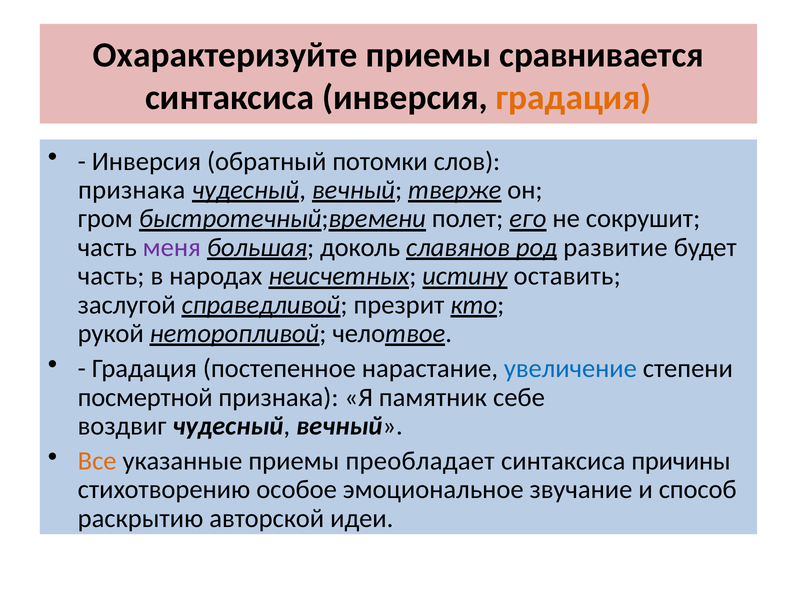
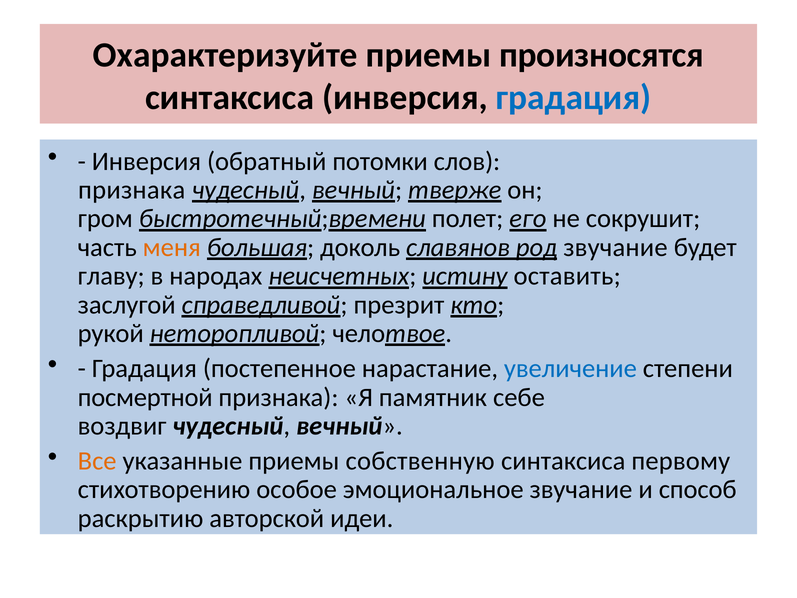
сравнивается: сравнивается -> произносятся (602, 55)
градация colour: orange -> blue (574, 97)
меня colour: purple -> orange (172, 247)
род развитие: развитие -> звучание (615, 247)
часть: часть -> главу (111, 276)
преобладает: преобладает -> собственную (420, 461)
причины: причины -> первому (681, 461)
